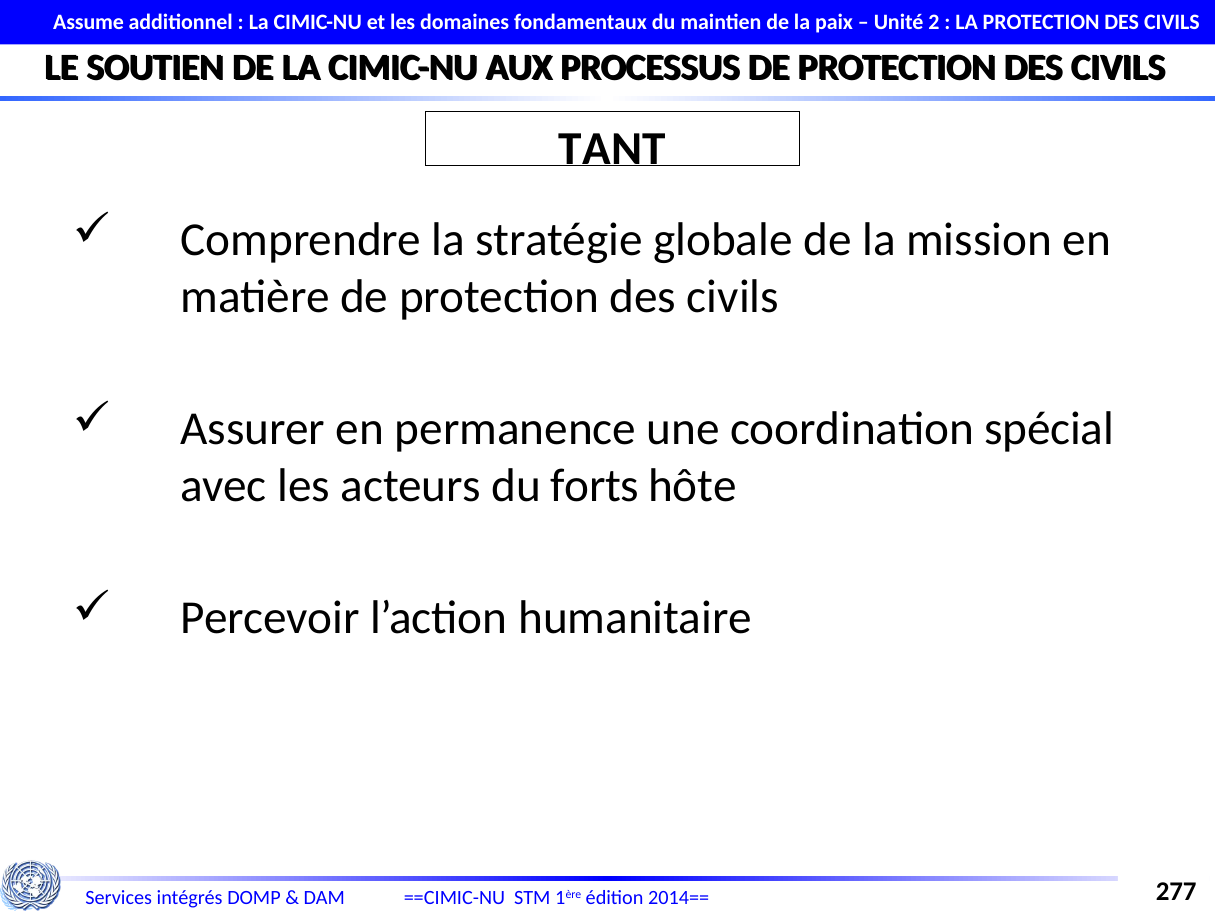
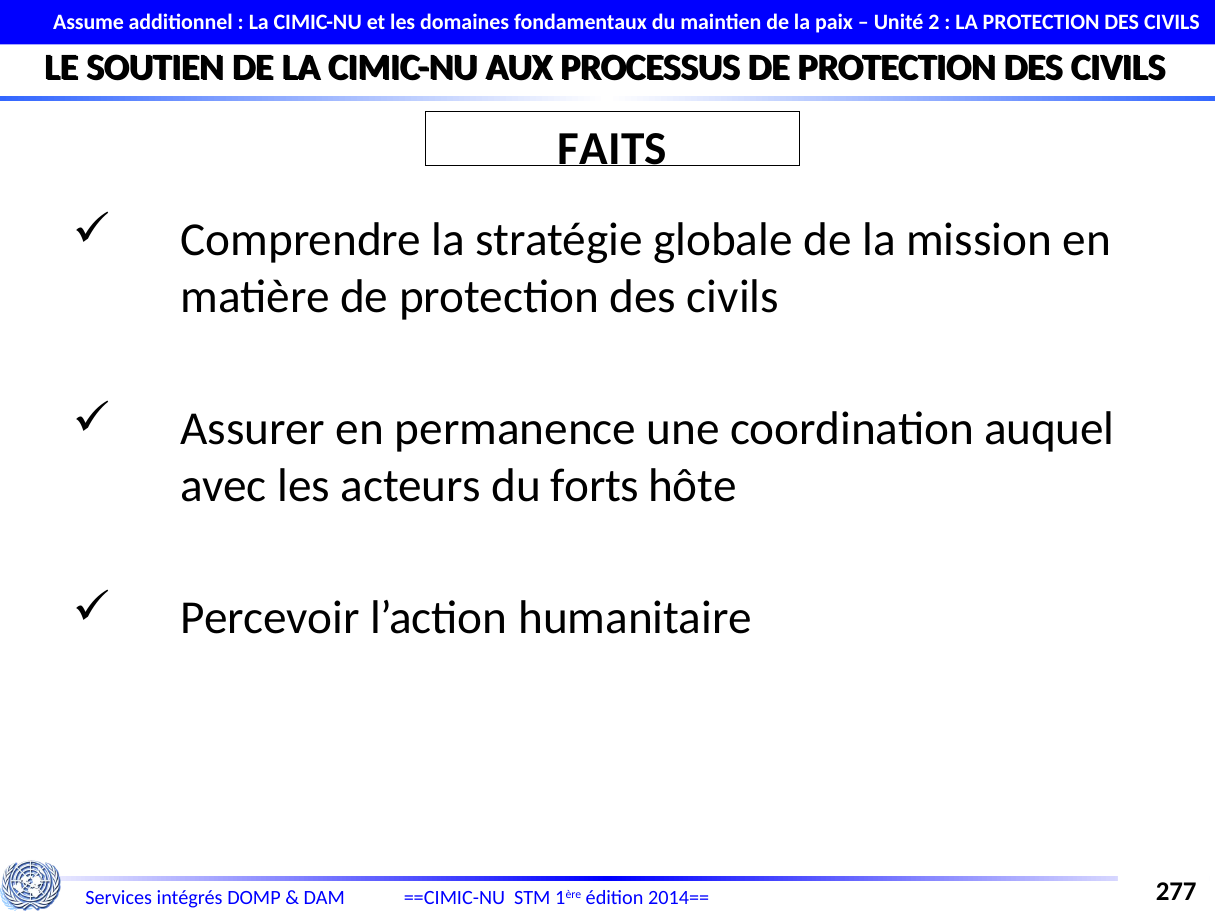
TANT: TANT -> FAITS (612, 149)
spécial: spécial -> auquel (1049, 429)
